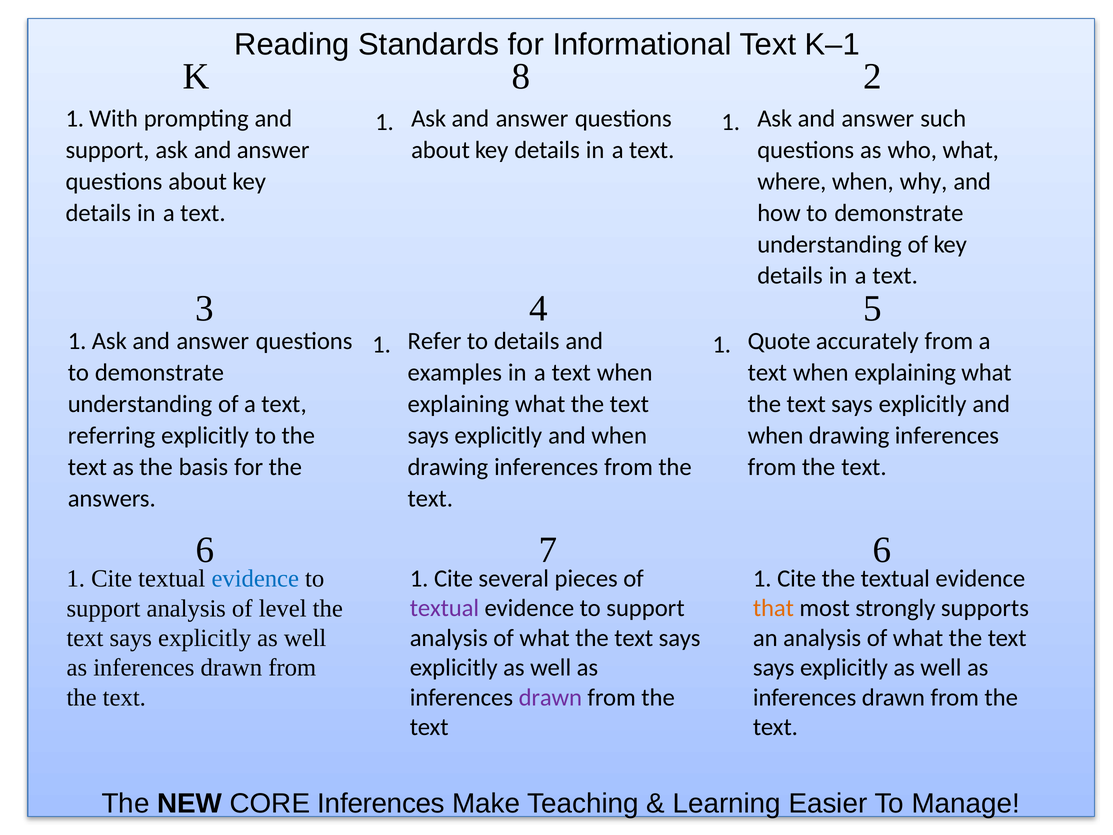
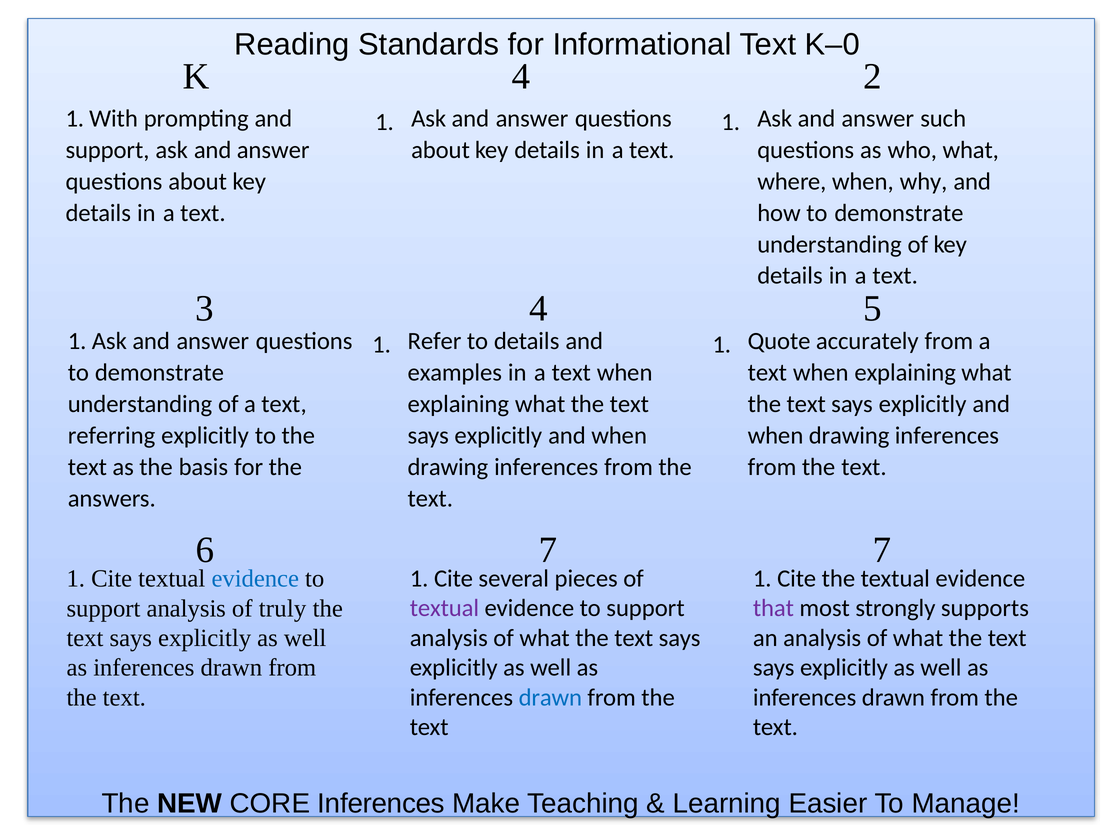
K–1: K–1 -> K–0 (832, 45)
K 8: 8 -> 4 (521, 77)
7 6: 6 -> 7 (882, 550)
level: level -> truly (283, 608)
that colour: orange -> purple (773, 608)
drawn colour: purple -> blue (550, 697)
